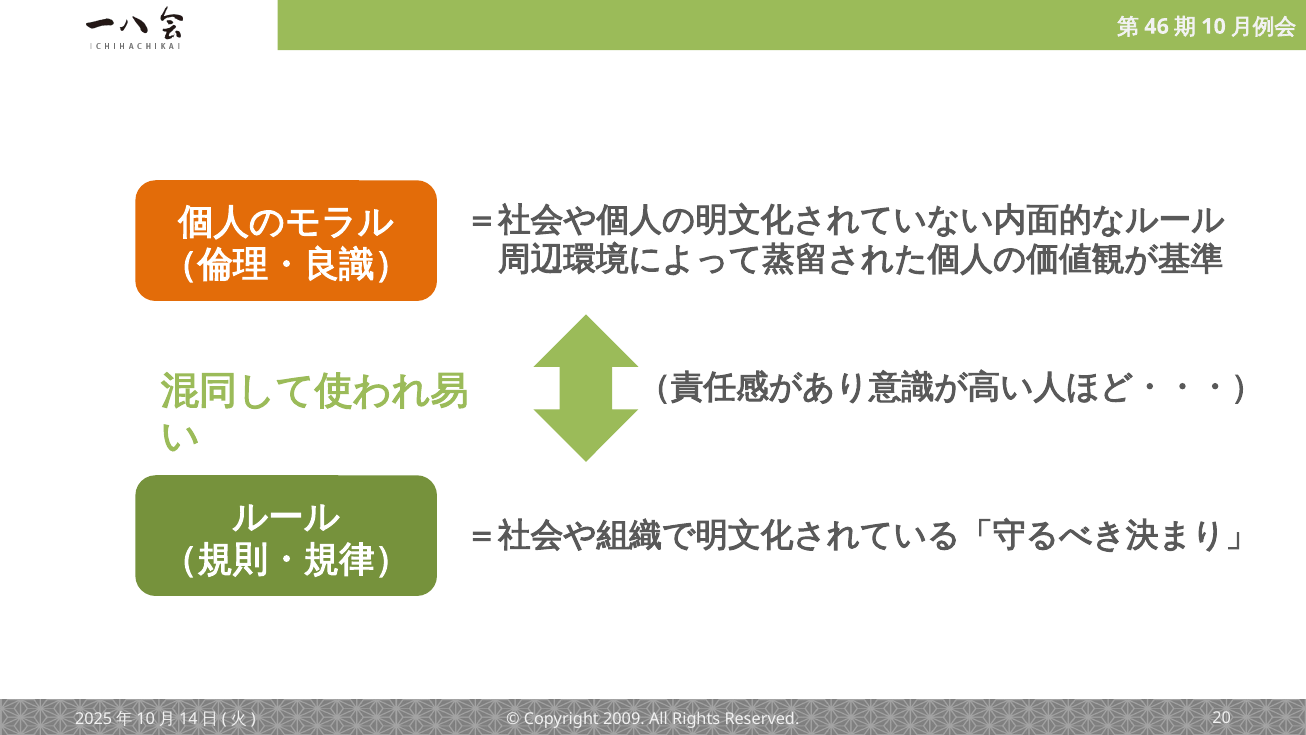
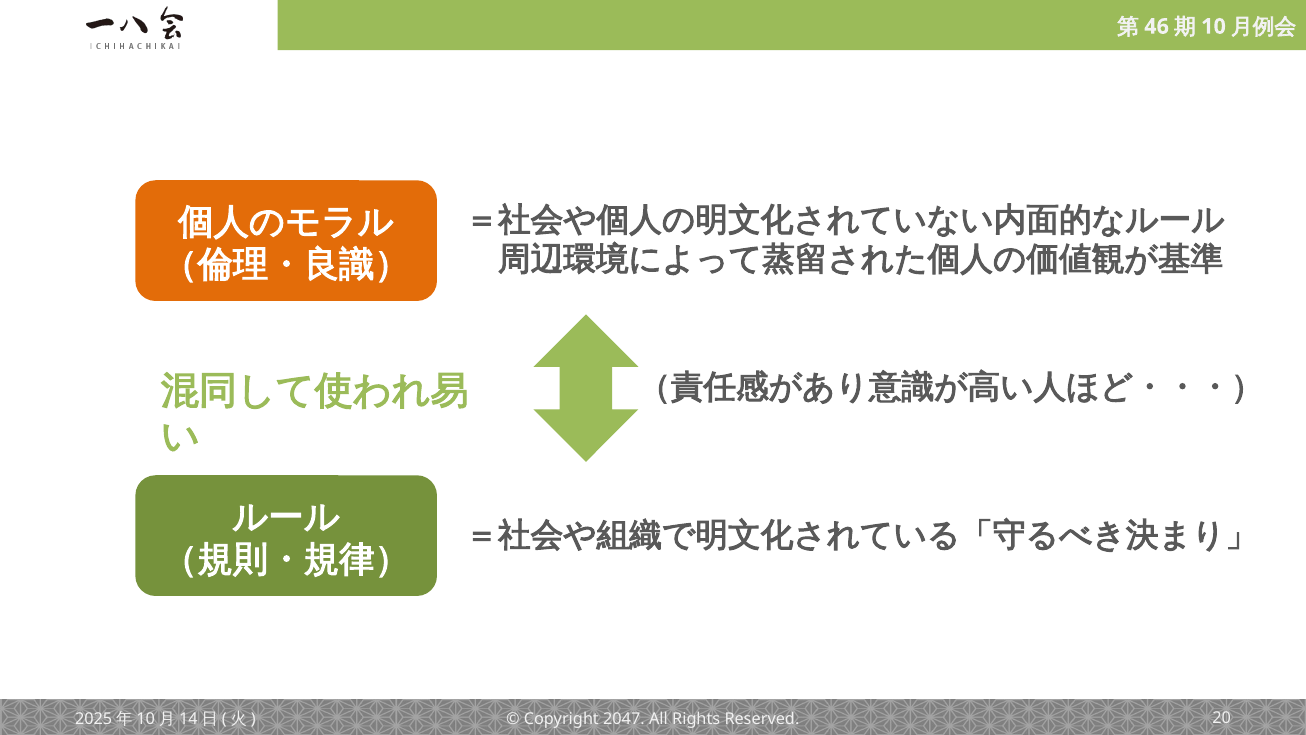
2009: 2009 -> 2047 (624, 719)
